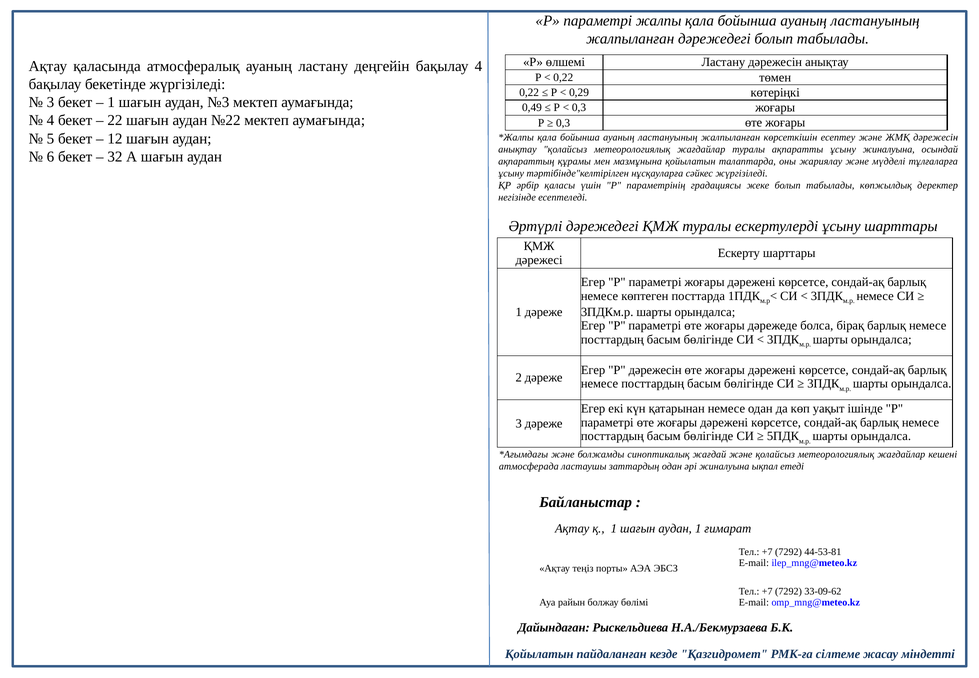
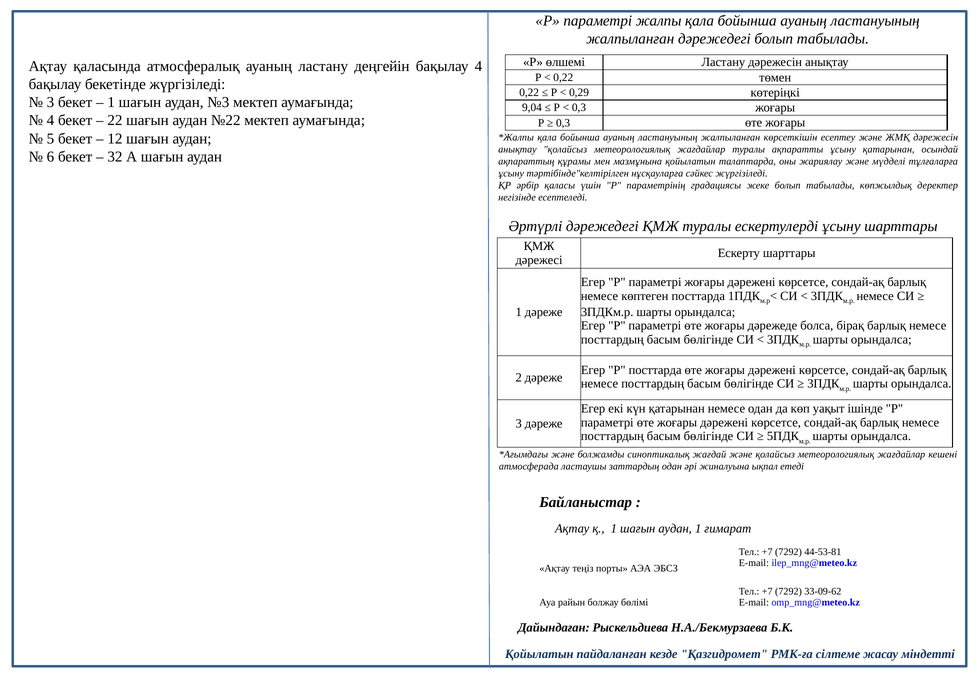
0,49: 0,49 -> 9,04 (532, 108)
ұсыну жиналуына: жиналуына -> қатарынан (889, 149)
Р дәрежесін: дәрежесін -> посттарда (655, 370)
